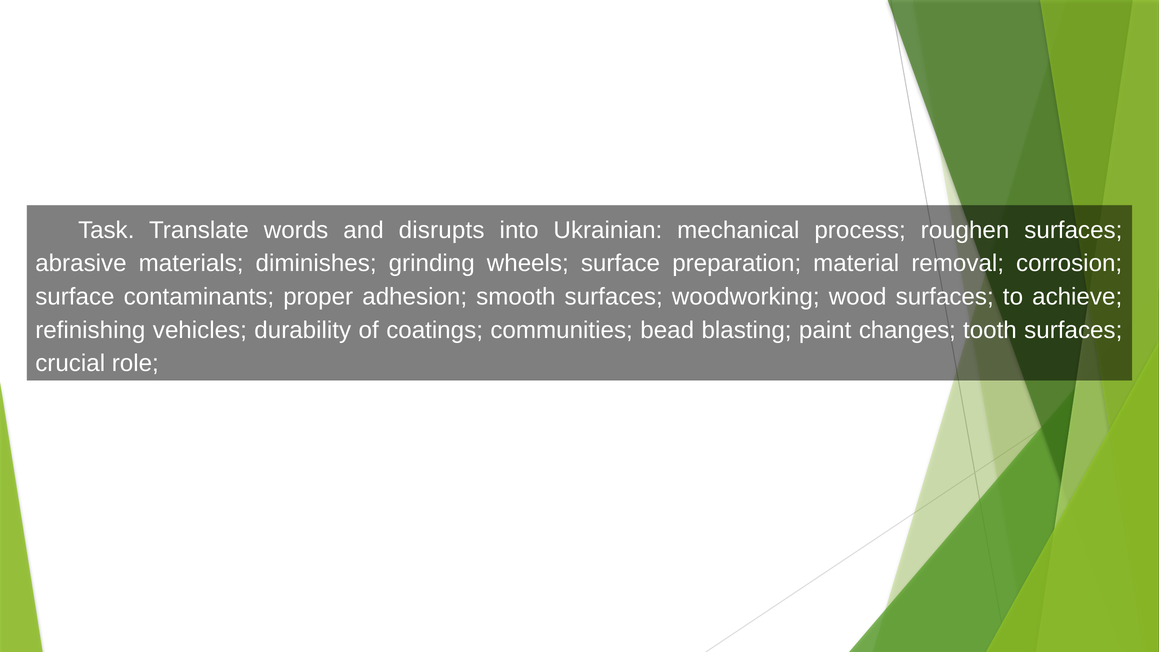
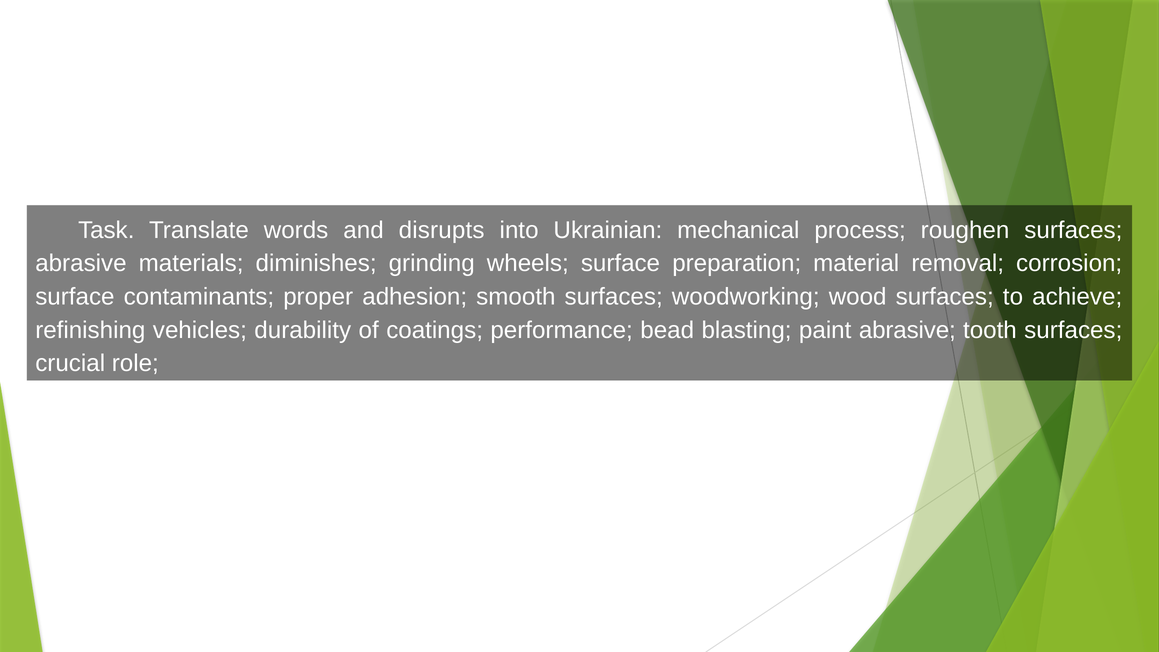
communities: communities -> performance (562, 330)
paint changes: changes -> abrasive (907, 330)
